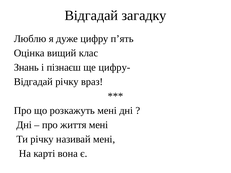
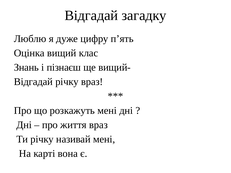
цифру-: цифру- -> вищий- (115, 67)
життя мені: мені -> враз (98, 125)
